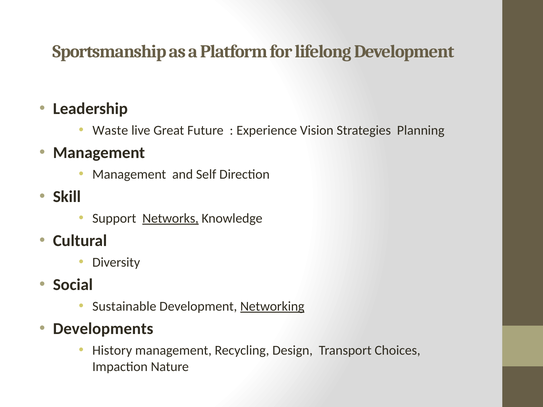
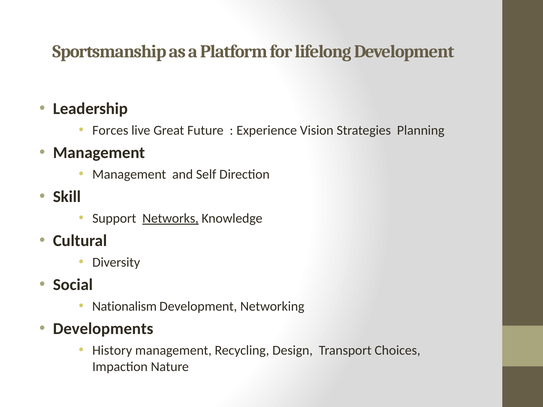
Waste: Waste -> Forces (110, 130)
Sustainable: Sustainable -> Nationalism (124, 307)
Networking underline: present -> none (272, 307)
